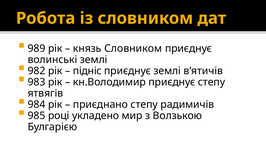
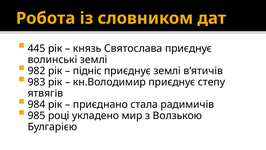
989: 989 -> 445 (37, 48)
князь Словником: Словником -> Святослава (133, 48)
приєднано степу: степу -> стала (144, 104)
